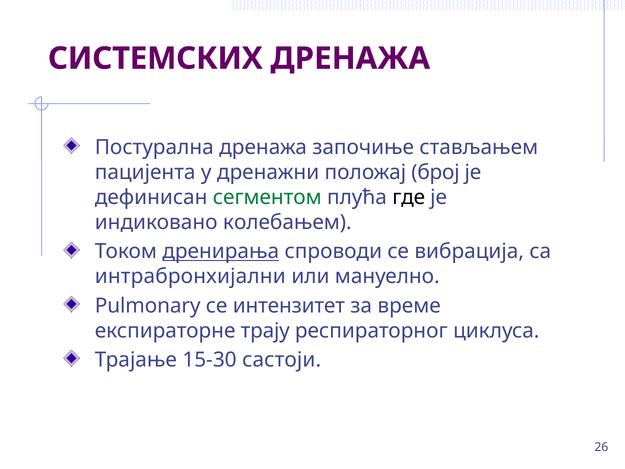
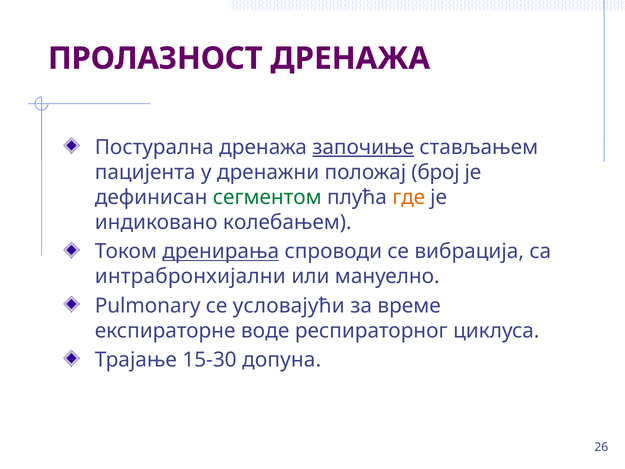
СИСТЕМСКИХ: СИСТЕМСКИХ -> ПРОЛАЗНОСТ (155, 58)
започиње underline: none -> present (363, 147)
где colour: black -> orange (409, 197)
интензитет: интензитет -> условајући (289, 306)
трају: трају -> воде (265, 331)
састоји: састоји -> допуна (282, 360)
